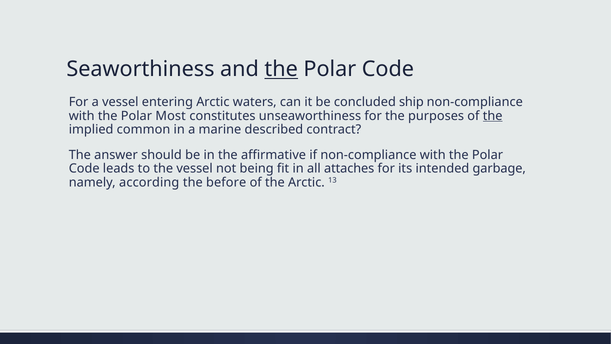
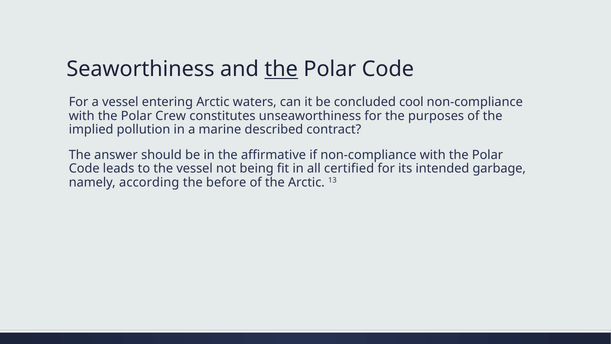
ship: ship -> cool (411, 102)
Most: Most -> Crew (171, 116)
the underline: present -> none (493, 116)
common: common -> pollution (144, 129)
attaches: attaches -> certified (349, 168)
